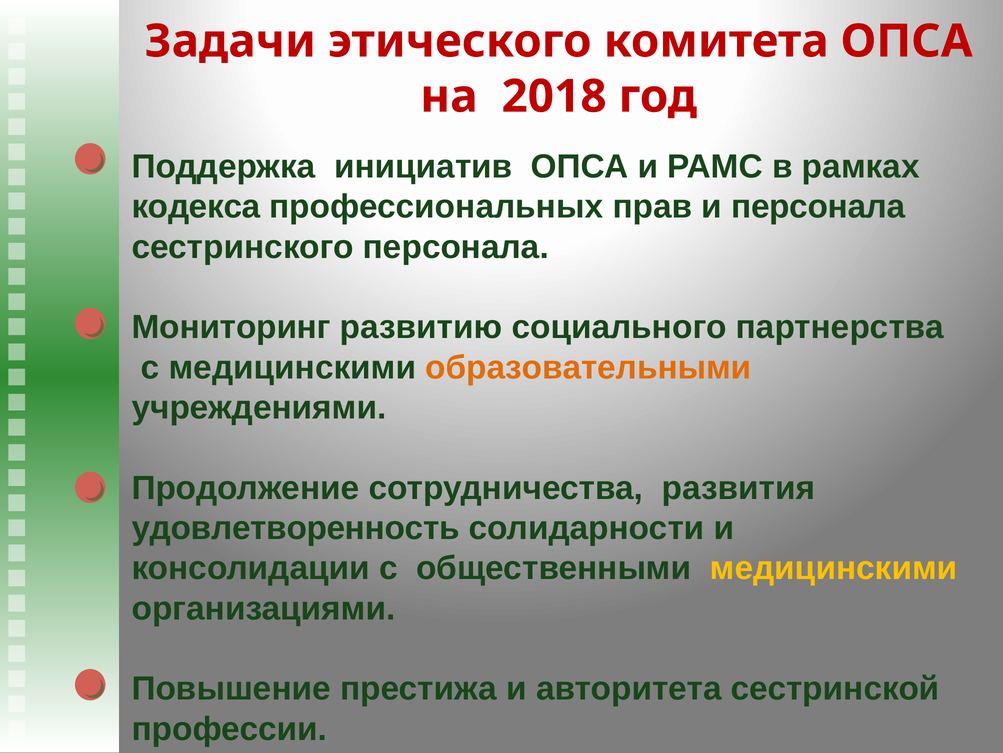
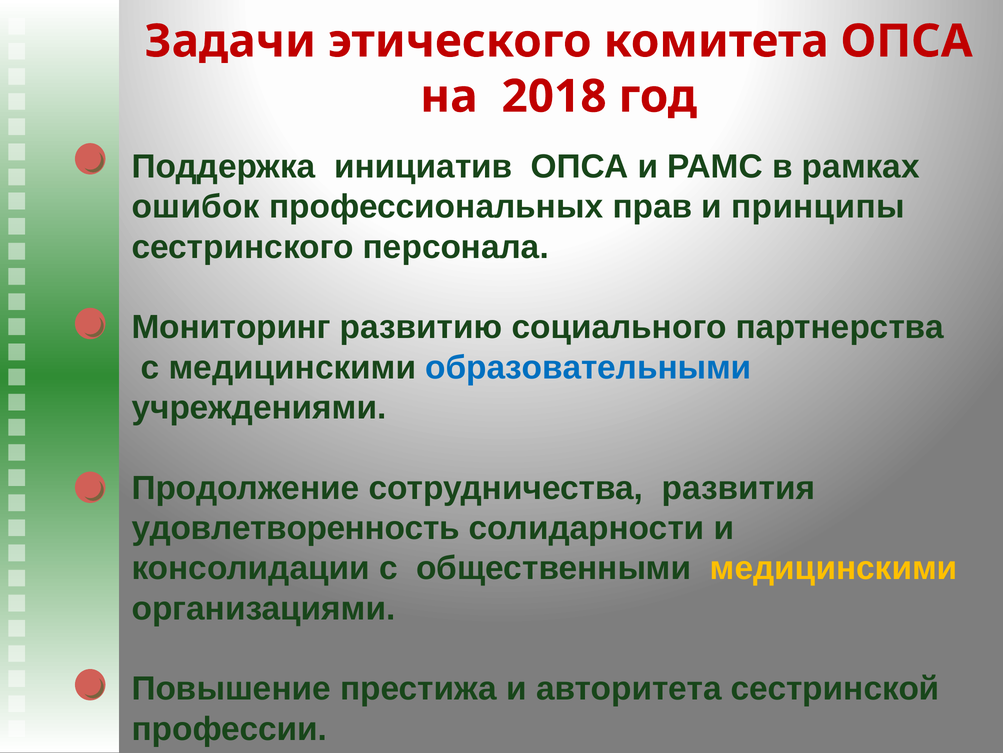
кодекса: кодекса -> ошибок (196, 207)
и персонала: персонала -> принципы (818, 207)
образовательными colour: orange -> blue (588, 367)
